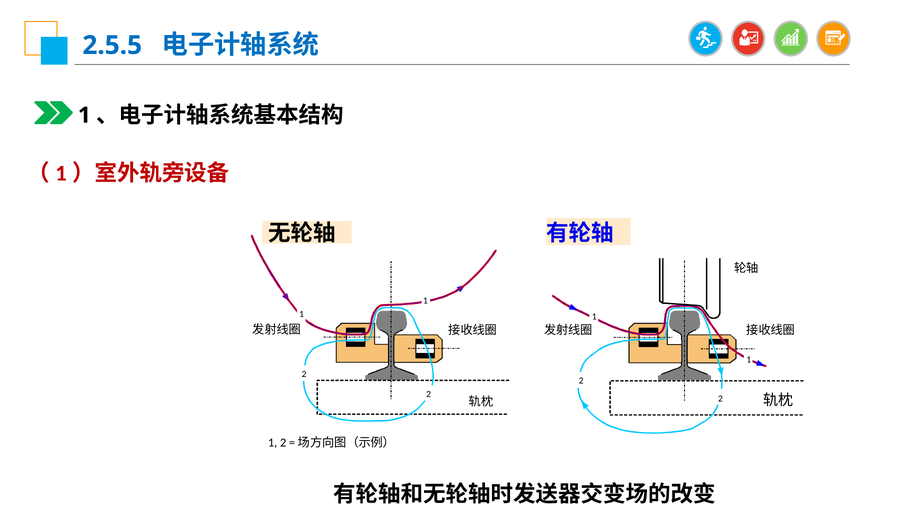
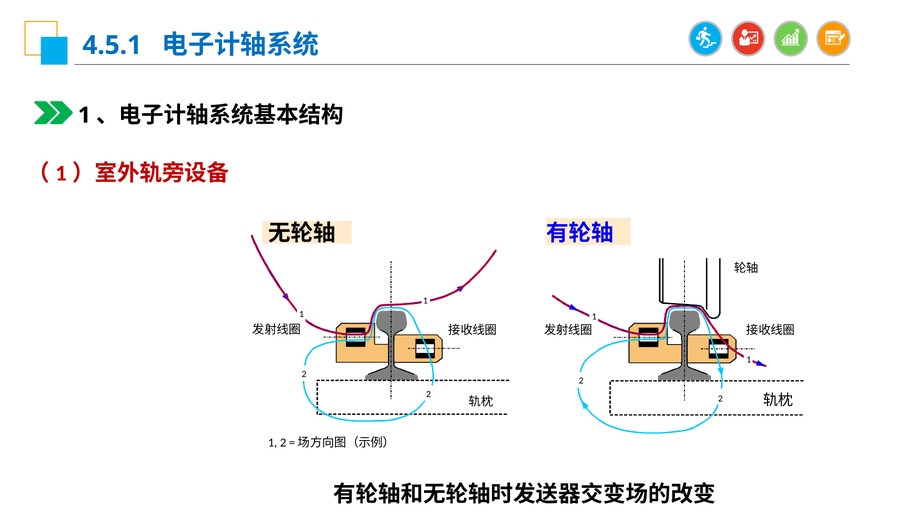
2.5.5: 2.5.5 -> 4.5.1 (112, 45)
